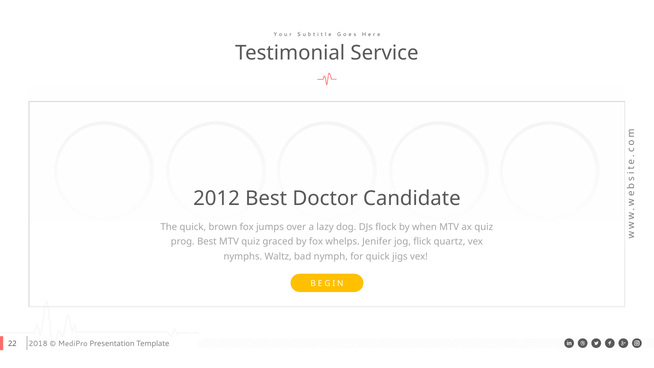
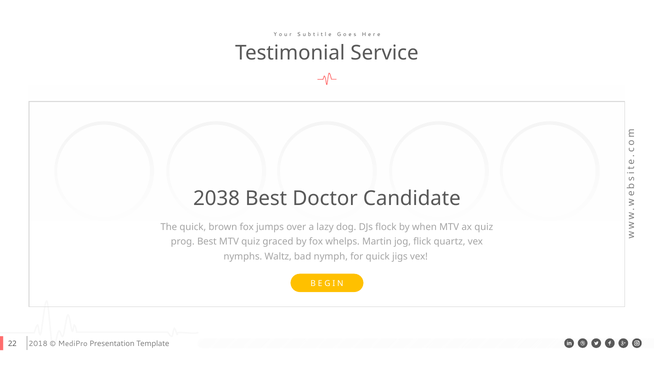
2012: 2012 -> 2038 (217, 198)
Jenifer: Jenifer -> Martin (377, 242)
